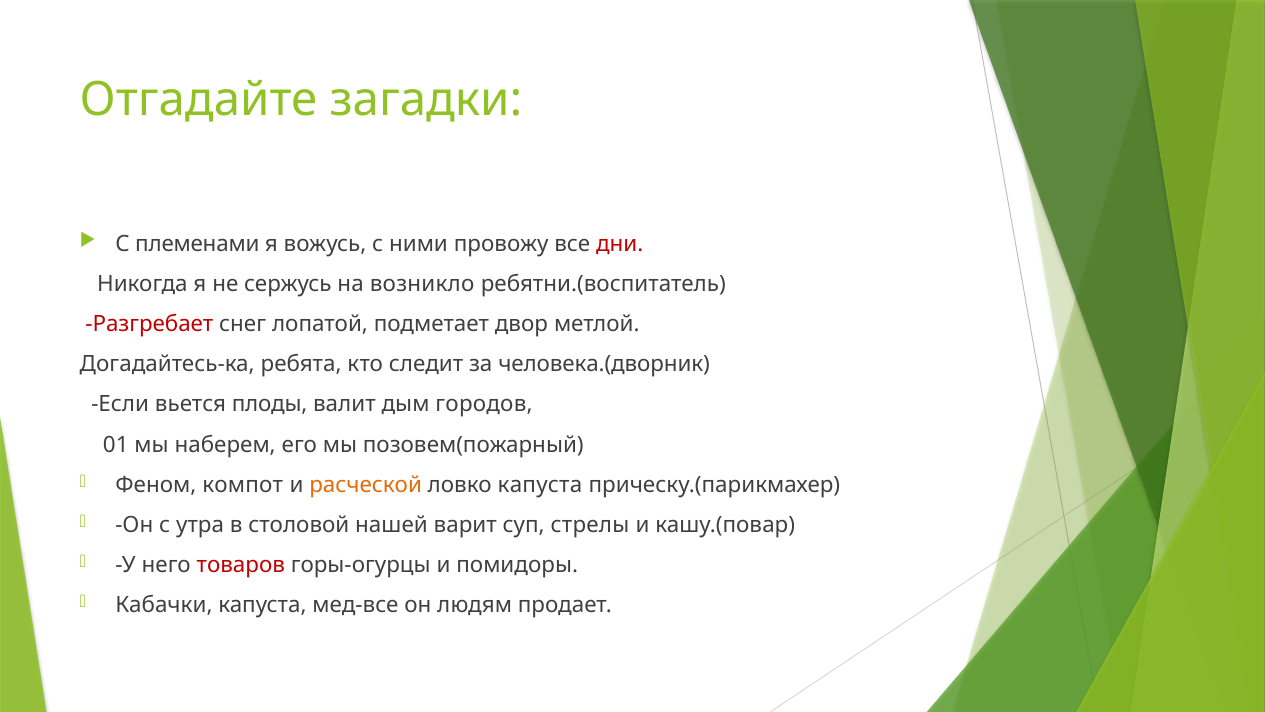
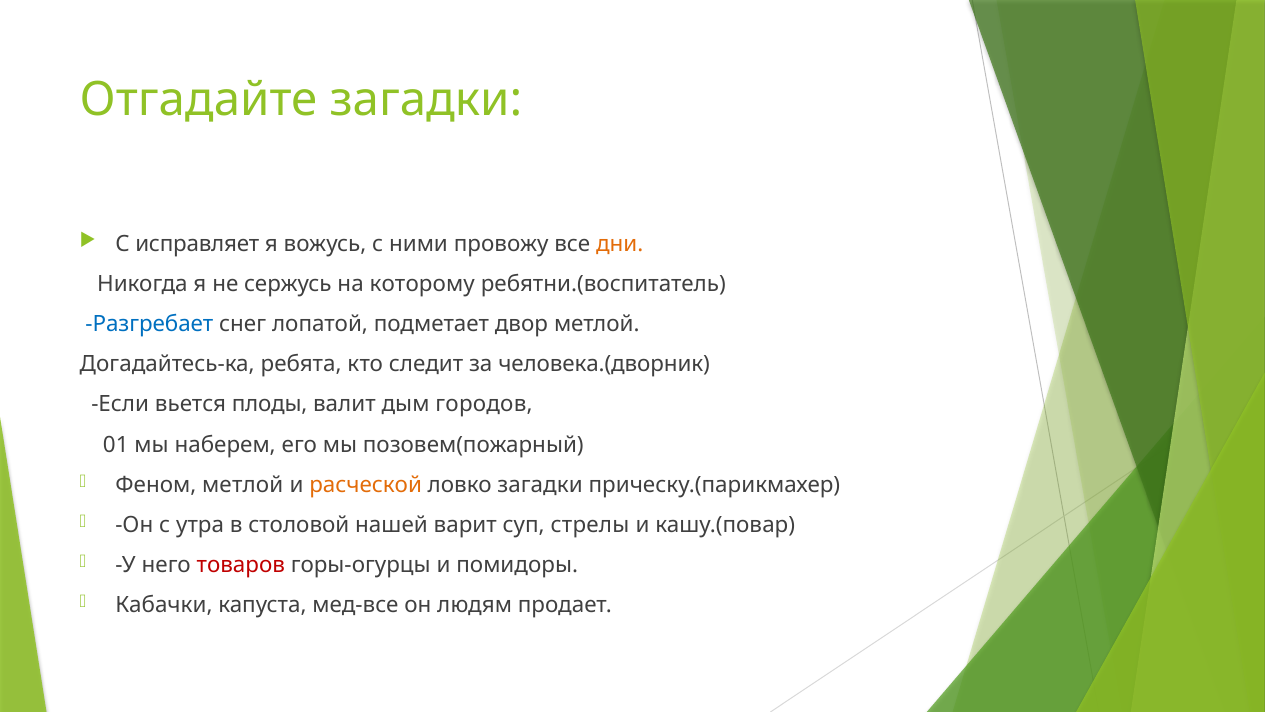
племенами: племенами -> исправляет (197, 244)
дни colour: red -> orange (620, 244)
возникло: возникло -> которому (422, 284)
Разгребает colour: red -> blue (149, 324)
Феном компот: компот -> метлой (243, 484)
ловко капуста: капуста -> загадки (540, 484)
